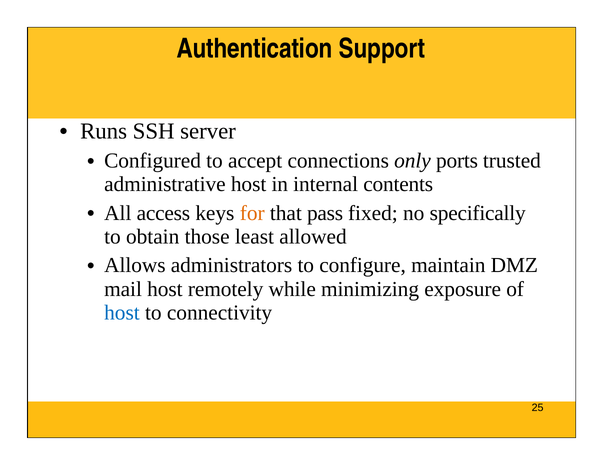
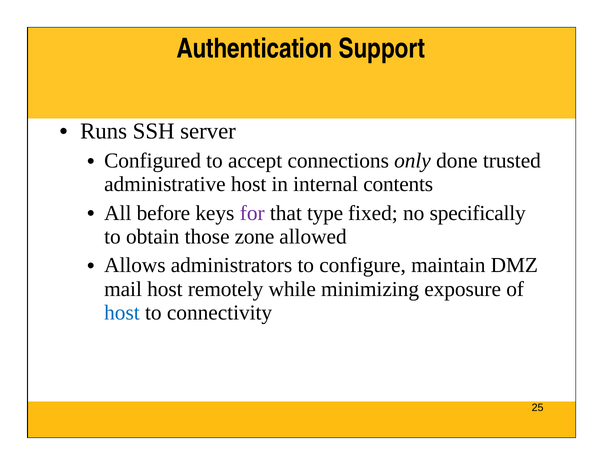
ports: ports -> done (457, 161)
access: access -> before (163, 213)
for colour: orange -> purple (252, 213)
pass: pass -> type (325, 213)
least: least -> zone (255, 237)
